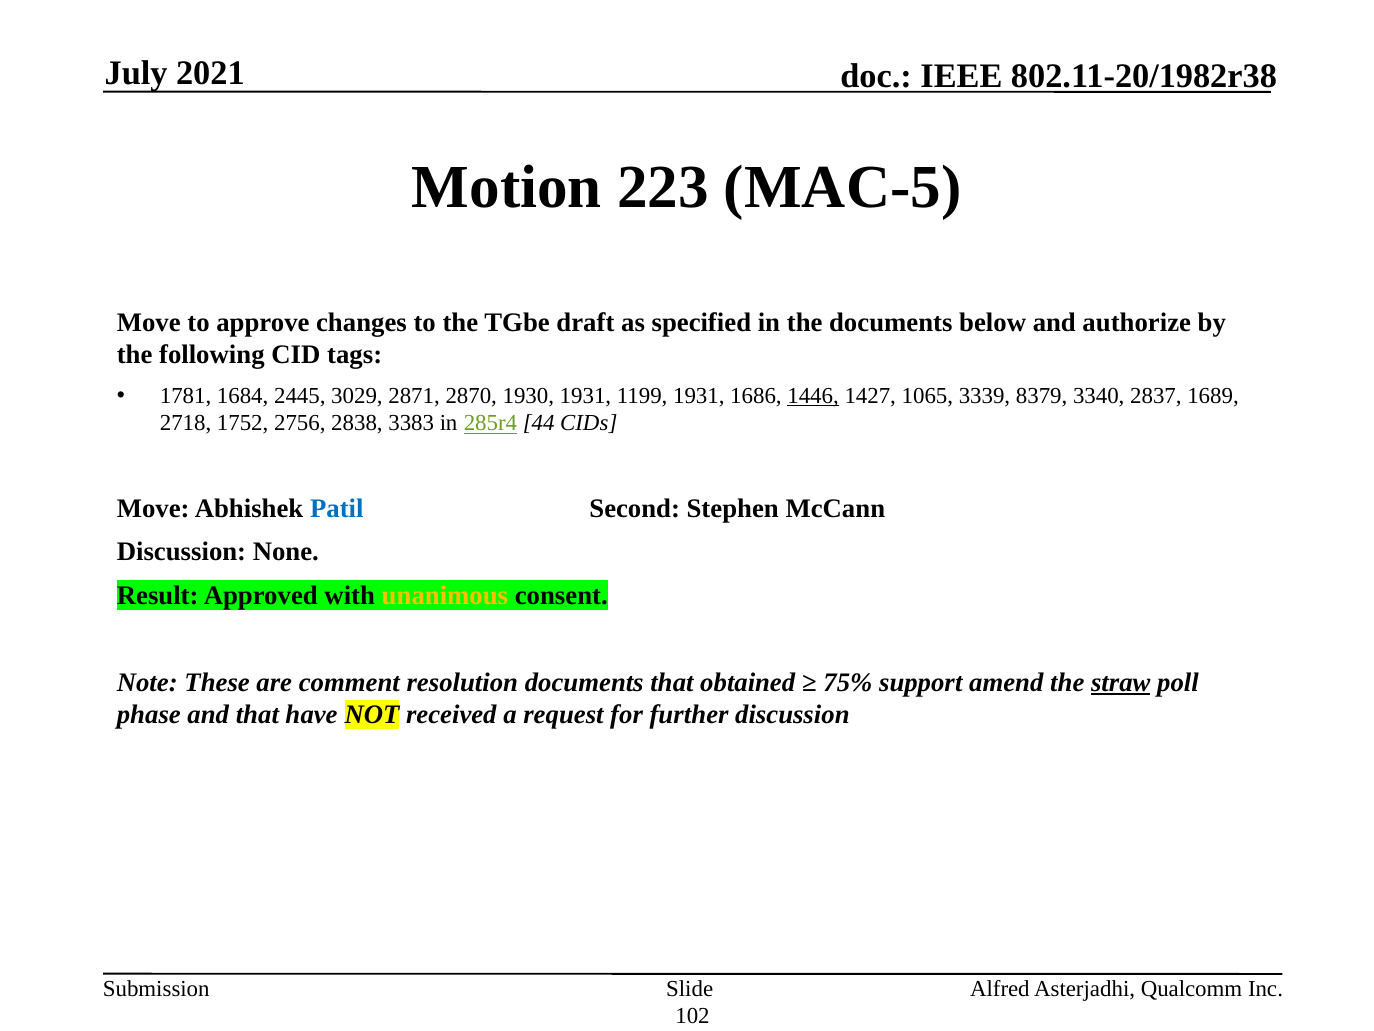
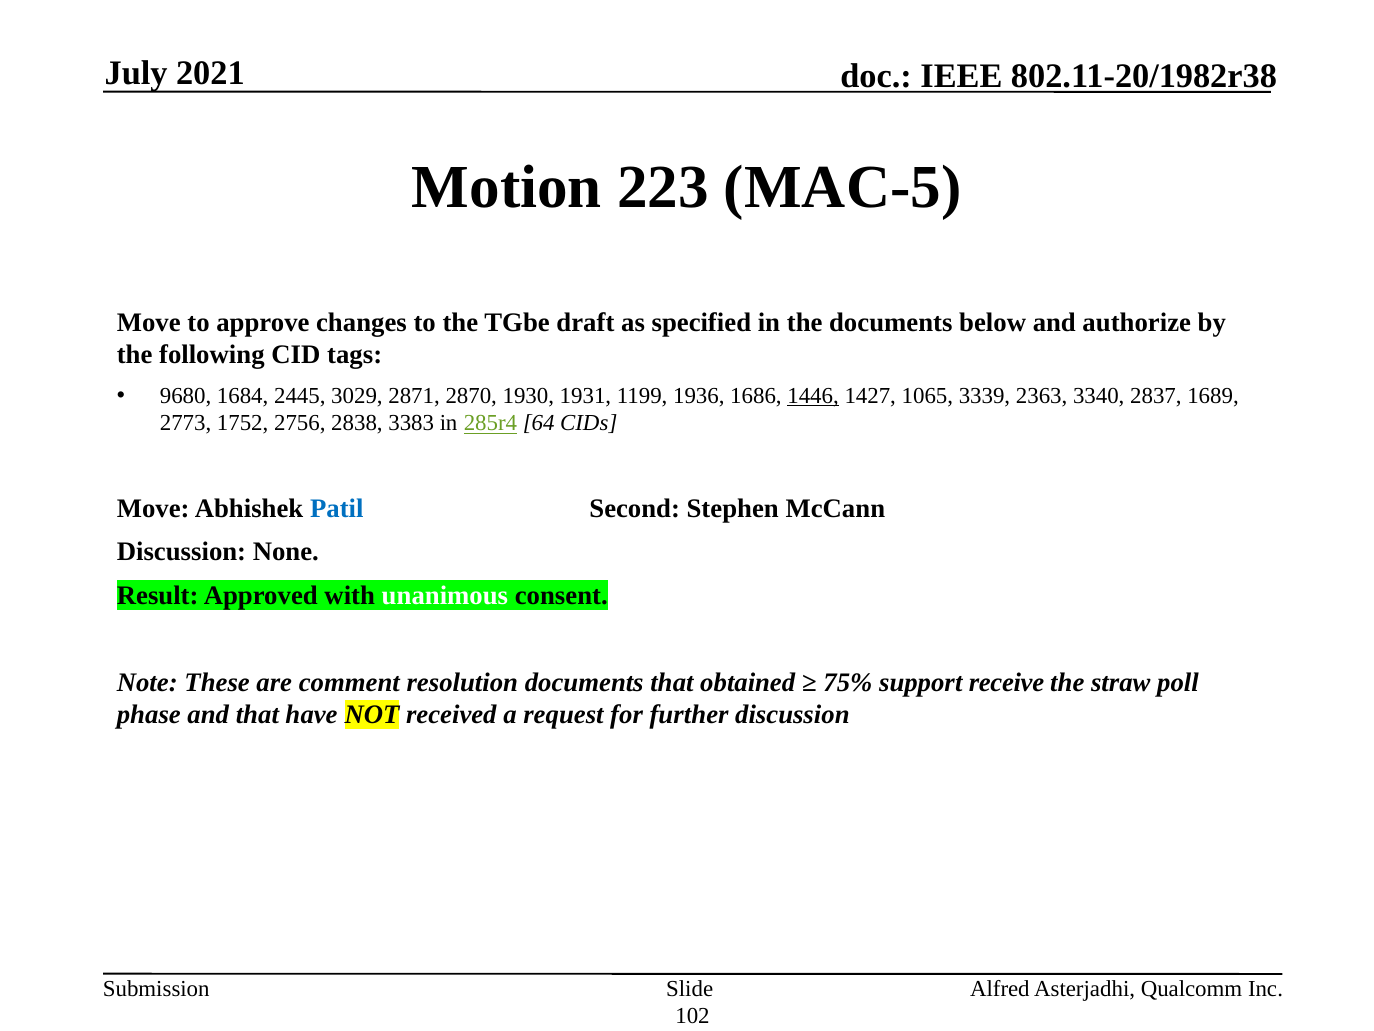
1781: 1781 -> 9680 (186, 396)
1199 1931: 1931 -> 1936 (699, 396)
8379: 8379 -> 2363 (1042, 396)
2718: 2718 -> 2773 (186, 423)
44: 44 -> 64 (539, 423)
unanimous colour: yellow -> white (445, 595)
amend: amend -> receive (1006, 682)
straw underline: present -> none (1121, 682)
